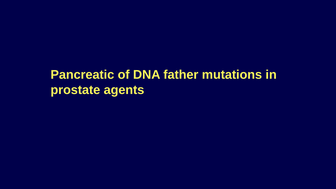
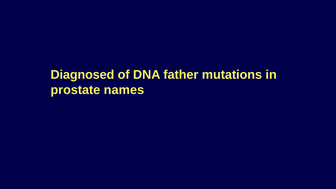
Pancreatic: Pancreatic -> Diagnosed (82, 75)
agents: agents -> names (124, 90)
